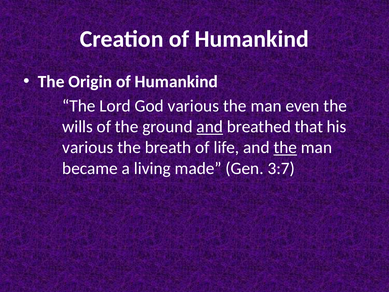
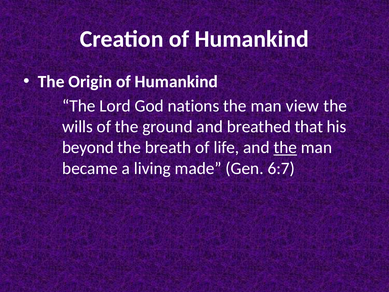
God various: various -> nations (193, 106)
even: even -> view (302, 106)
and underline: present -> none (210, 127)
various: various -> beyond (88, 147)
3:7: 3:7 -> 6:7 (281, 168)
